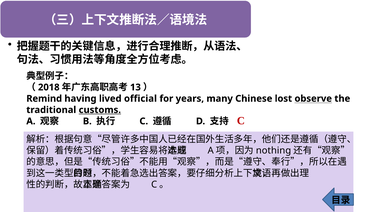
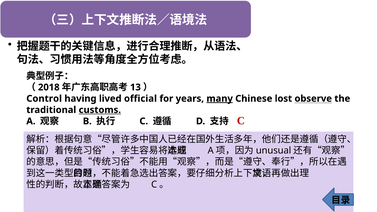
Remind: Remind -> Control (44, 99)
many underline: none -> present (220, 99)
nothing: nothing -> unusual (274, 151)
